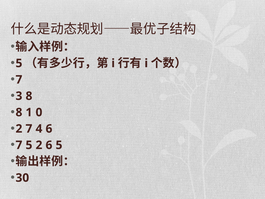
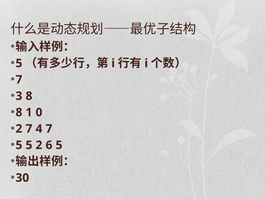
4 6: 6 -> 7 (49, 129)
7: 7 -> 5 (19, 145)
